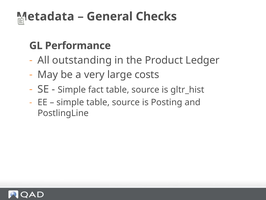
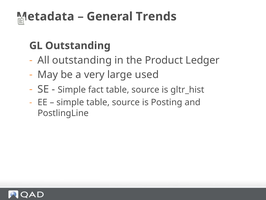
Checks: Checks -> Trends (156, 16)
GL Performance: Performance -> Outstanding (78, 46)
costs: costs -> used (147, 75)
